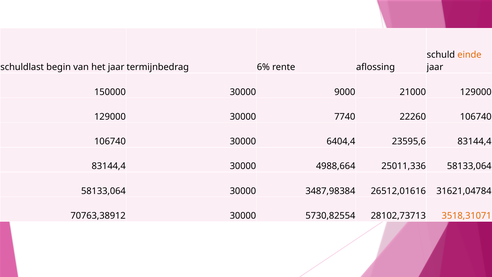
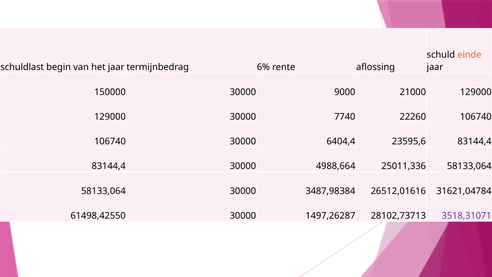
70763,38912: 70763,38912 -> 61498,42550 (98, 216)
5730,82554: 5730,82554 -> 1497,26287 (330, 216)
3518,31071 colour: orange -> purple (467, 216)
